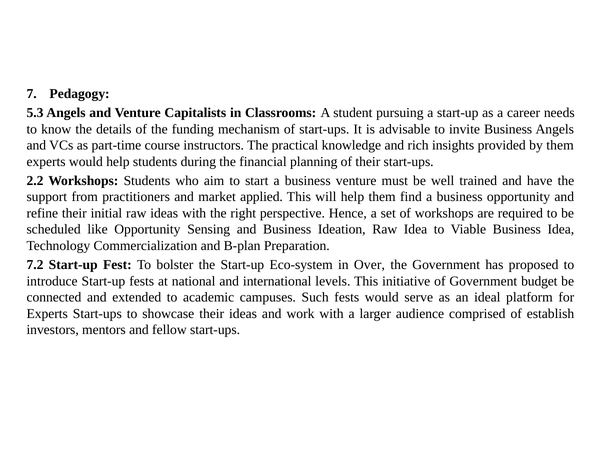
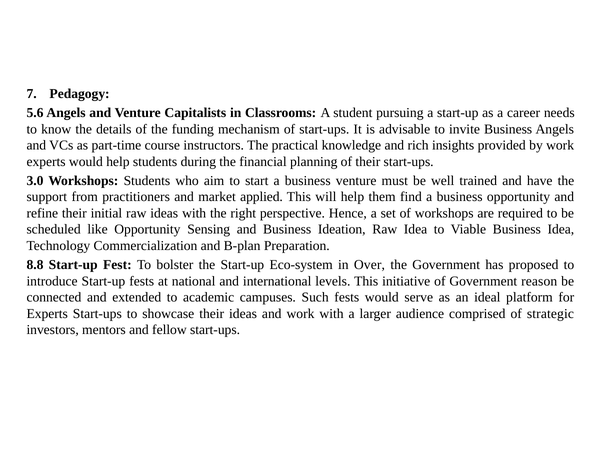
5.3: 5.3 -> 5.6 (35, 113)
by them: them -> work (560, 145)
2.2: 2.2 -> 3.0 (35, 181)
7.2: 7.2 -> 8.8 (35, 265)
budget: budget -> reason (539, 281)
establish: establish -> strategic (550, 314)
